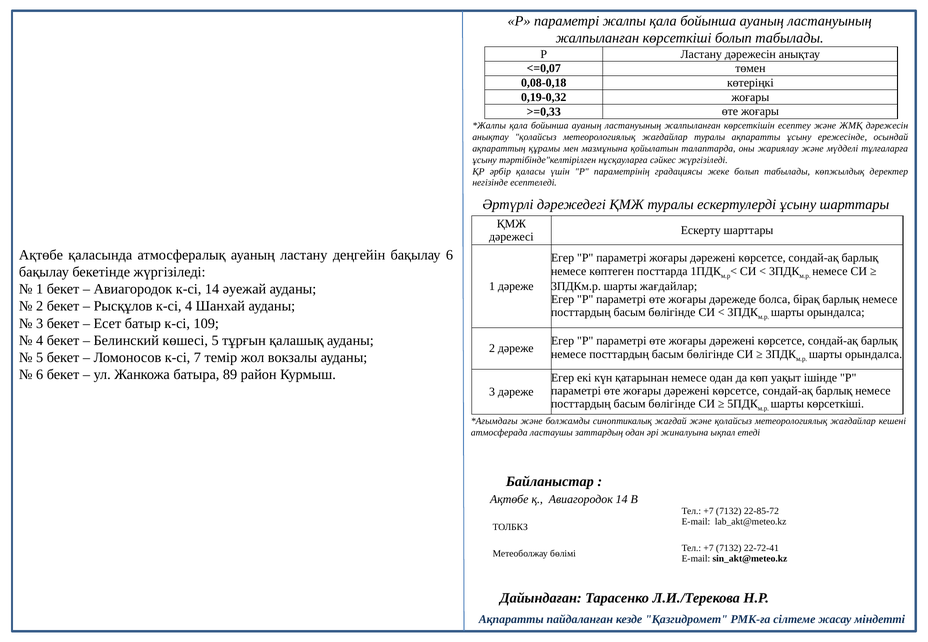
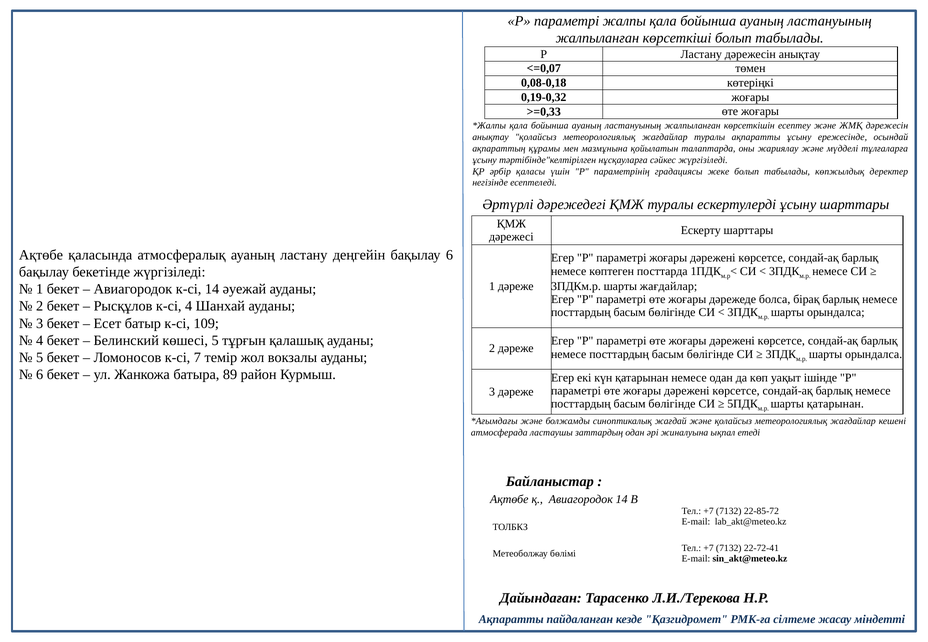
шарты көрсеткіші: көрсеткіші -> қатарынан (835, 404)
